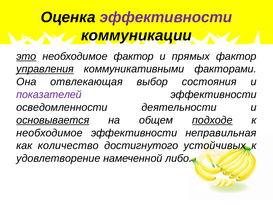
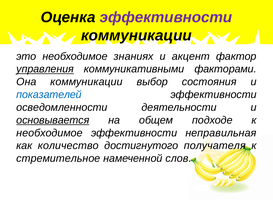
это underline: present -> none (26, 56)
необходимое фактор: фактор -> знаниях (134, 56)
прямых: прямых -> акцент (191, 56)
Она отвлекающая: отвлекающая -> коммуникации (86, 82)
показателей colour: purple -> blue (49, 94)
подходе underline: present -> none (212, 120)
устойчивых: устойчивых -> получателя (215, 145)
удовлетворение: удовлетворение -> стремительное (58, 158)
либо: либо -> слов (178, 158)
